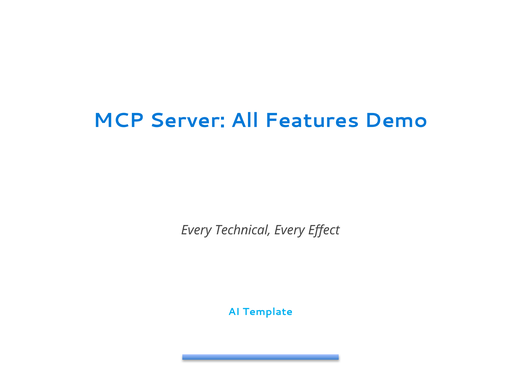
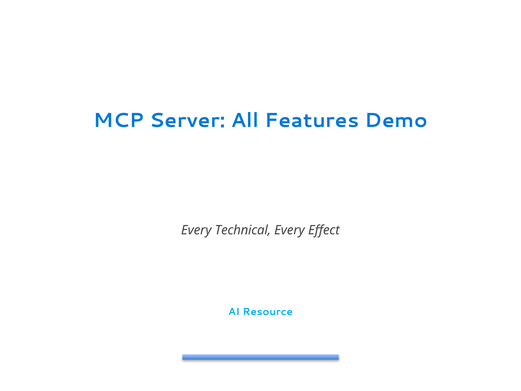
Template: Template -> Resource (268, 312)
